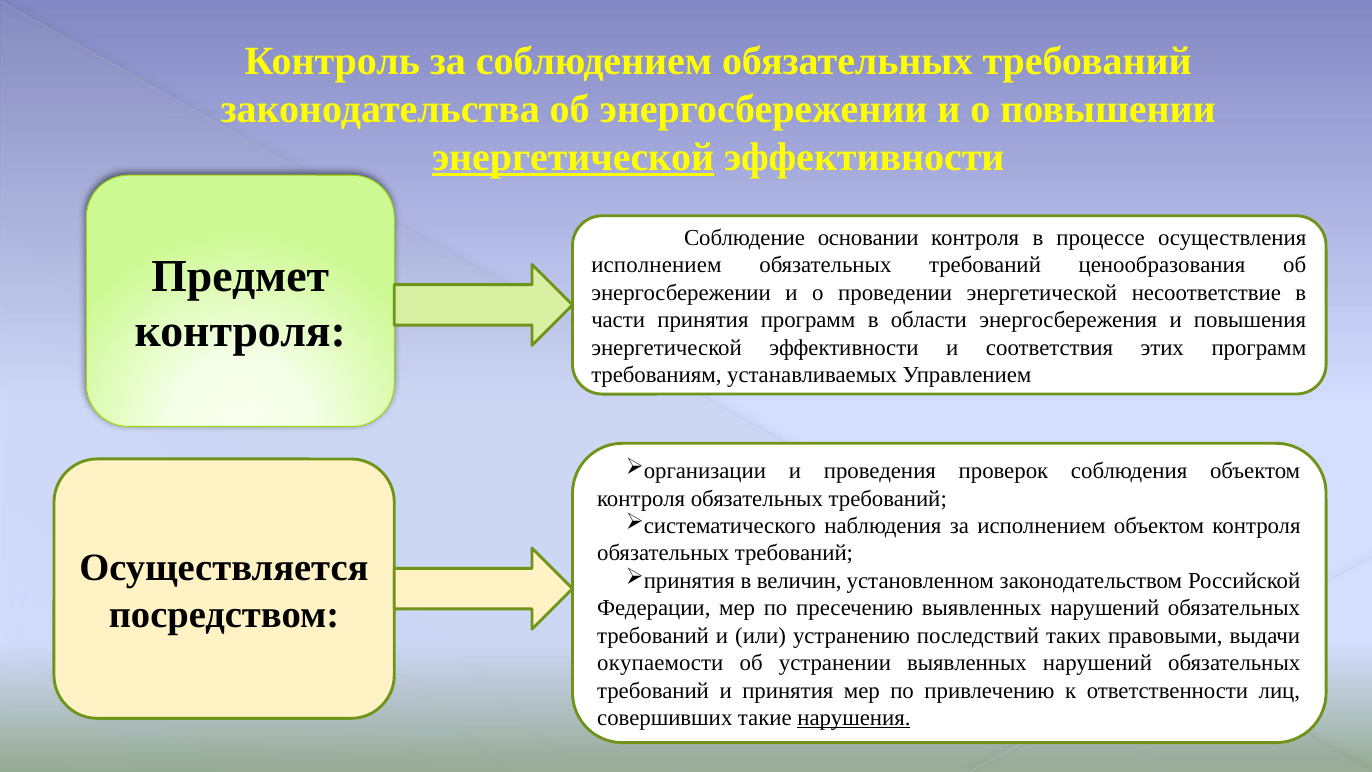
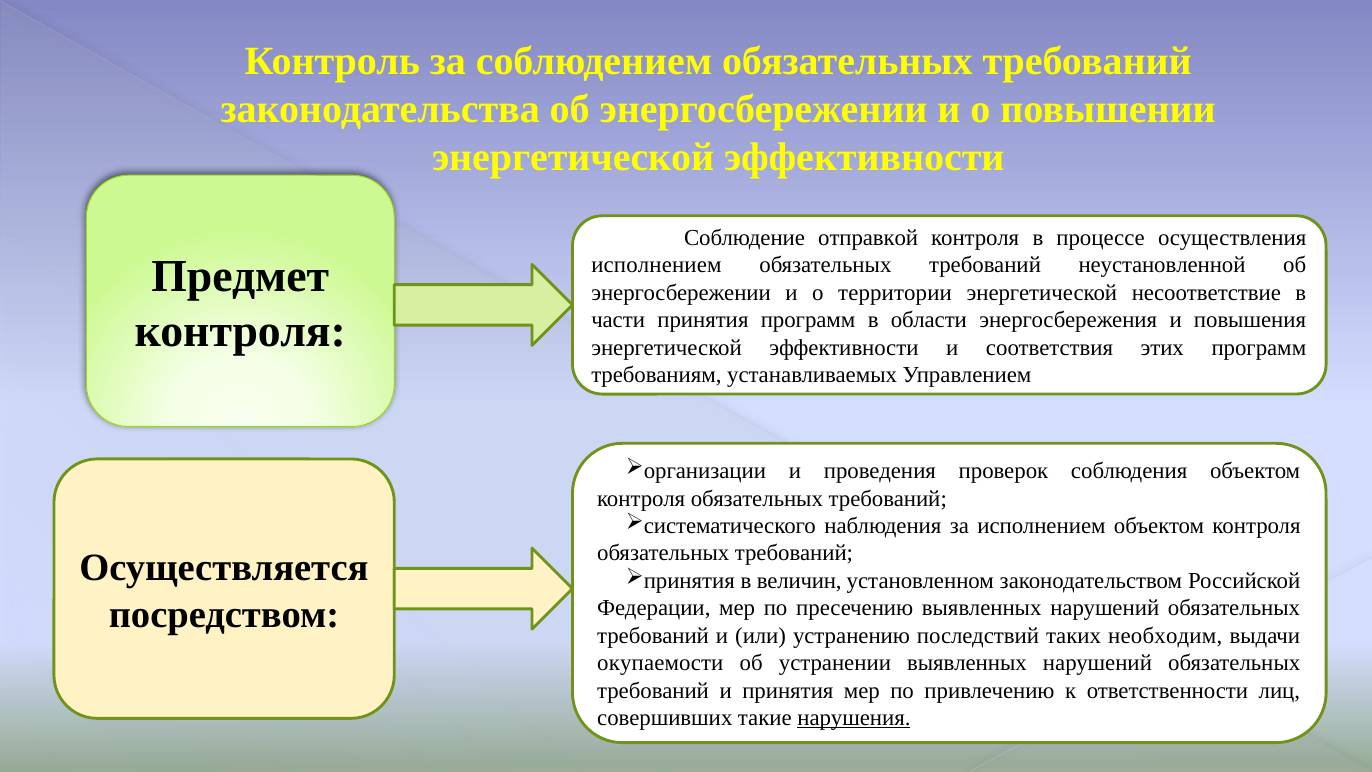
энергетической underline: present -> none (573, 157)
основании: основании -> отправкой (868, 238)
ценообразования: ценообразования -> неустановленной (1162, 265)
проведении: проведении -> территории (895, 293)
правовыми: правовыми -> необходим (1165, 635)
